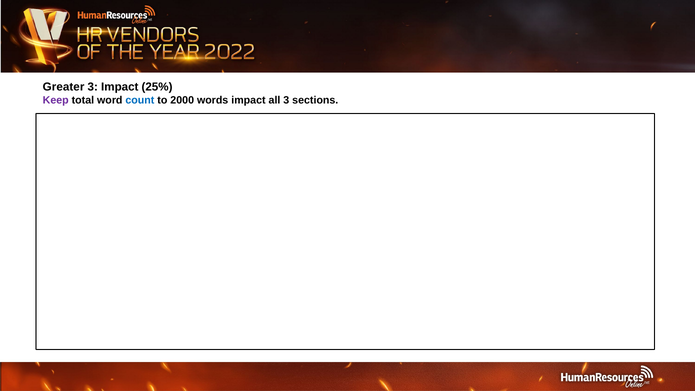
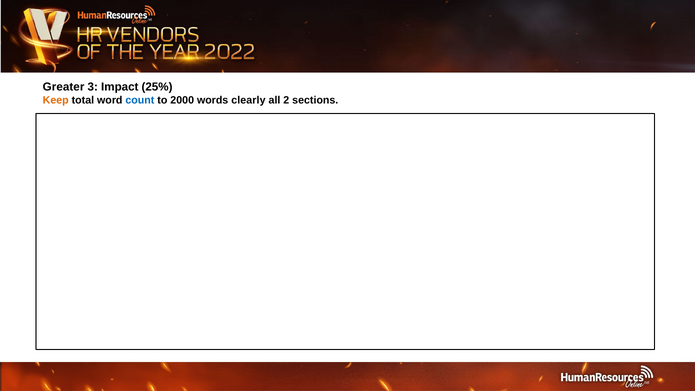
Keep colour: purple -> orange (56, 100)
words impact: impact -> clearly (248, 100)
all 3: 3 -> 2 (286, 100)
